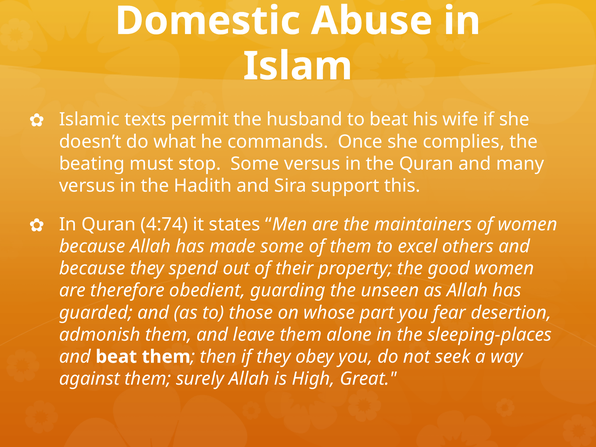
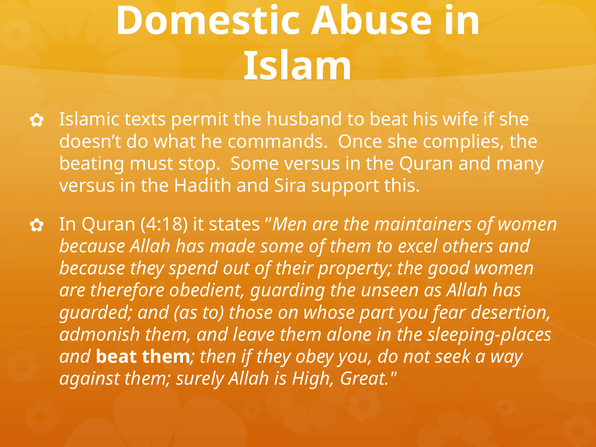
4:74: 4:74 -> 4:18 (164, 224)
